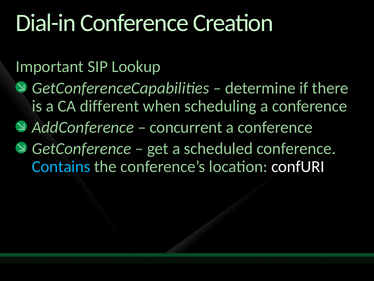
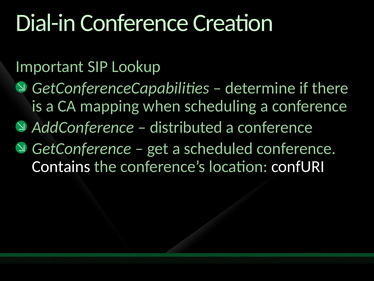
different: different -> mapping (109, 106)
concurrent: concurrent -> distributed (186, 127)
Contains colour: light blue -> white (61, 166)
